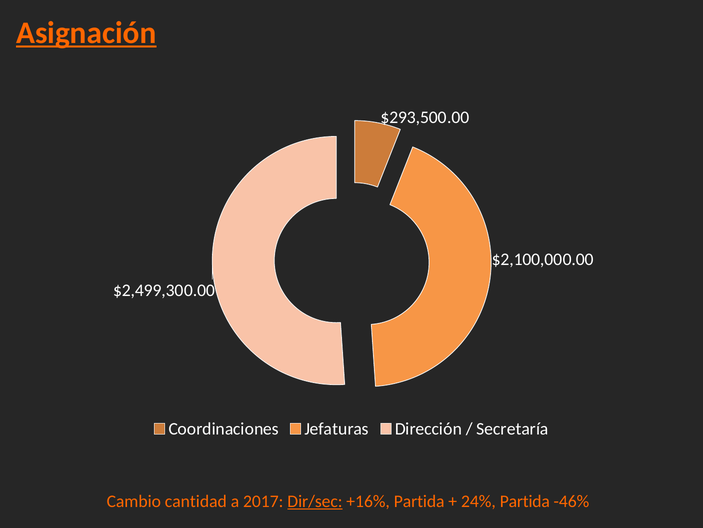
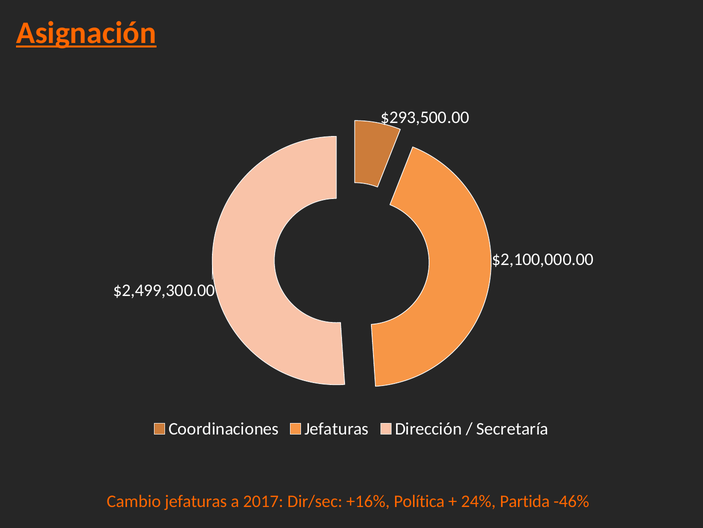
Cambio cantidad: cantidad -> jefaturas (196, 501)
Dir/sec underline: present -> none (315, 501)
+16% Partida: Partida -> Política (419, 501)
